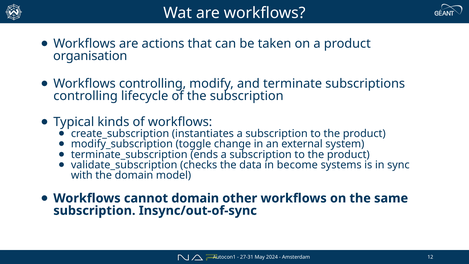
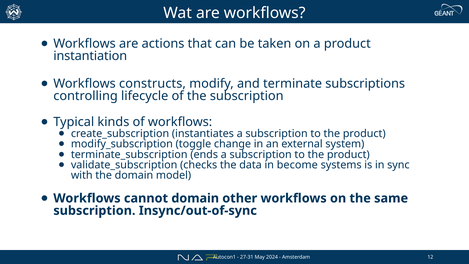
organisation: organisation -> instantiation (90, 56)
Workflows controlling: controlling -> constructs (152, 84)
